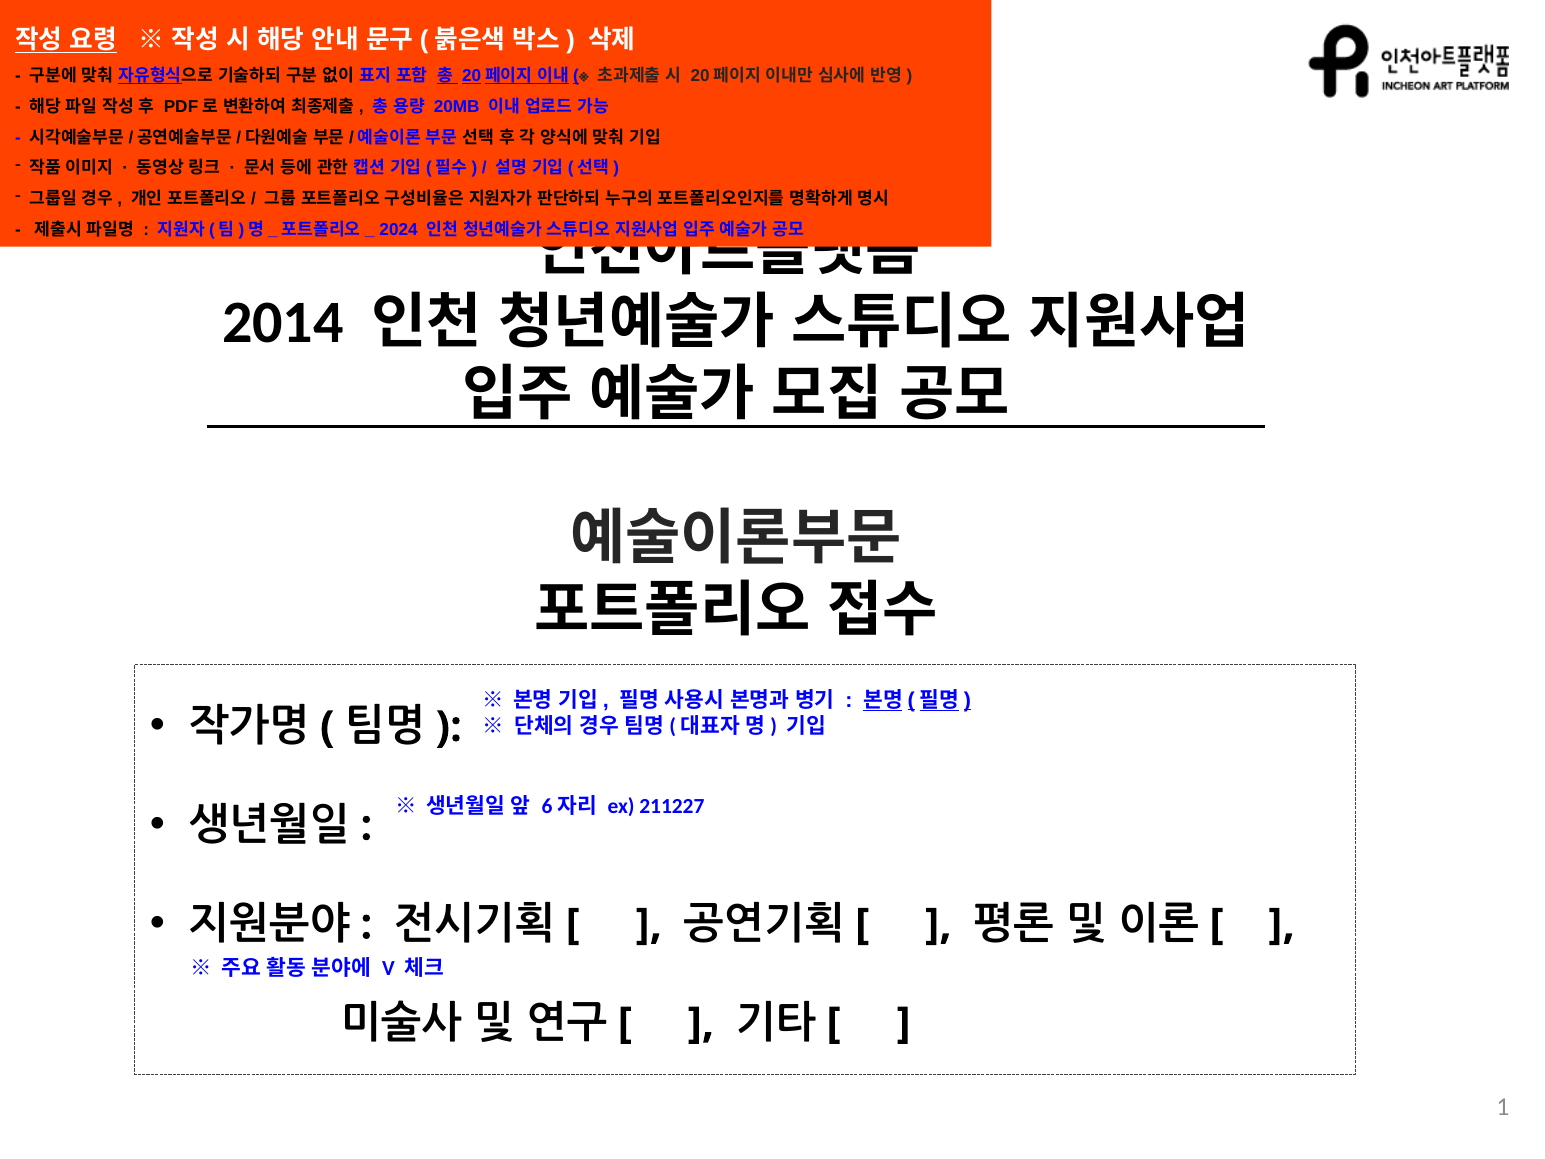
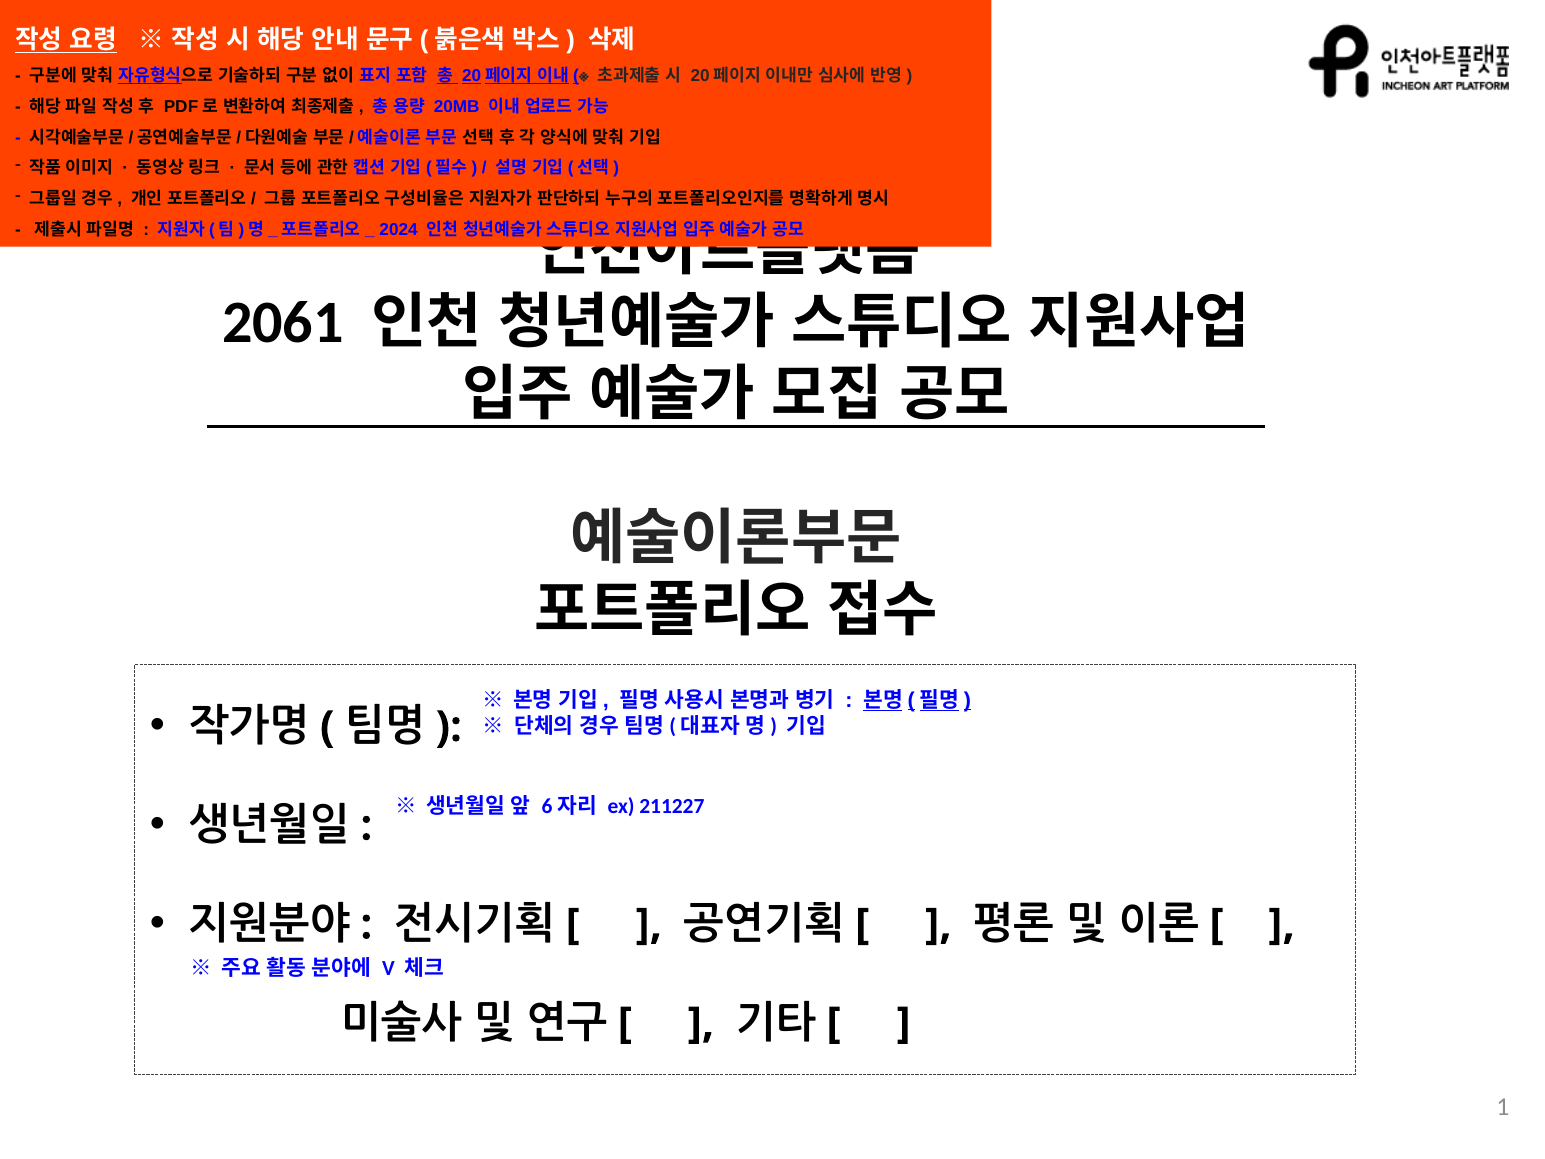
2014: 2014 -> 2061 (283, 322)
